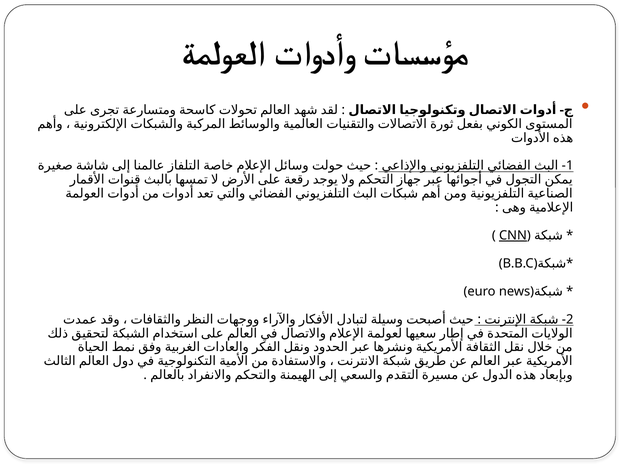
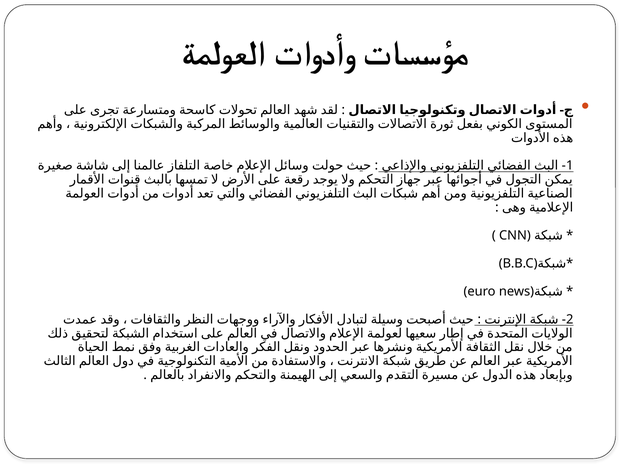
CNN underline: present -> none (513, 236)
